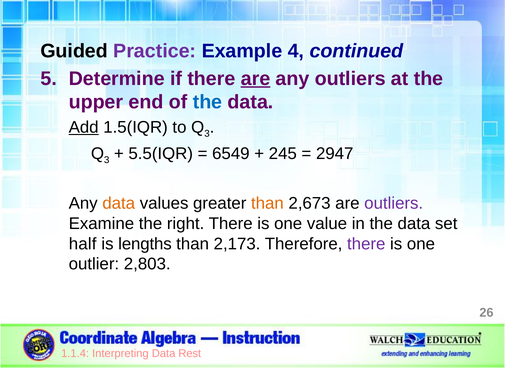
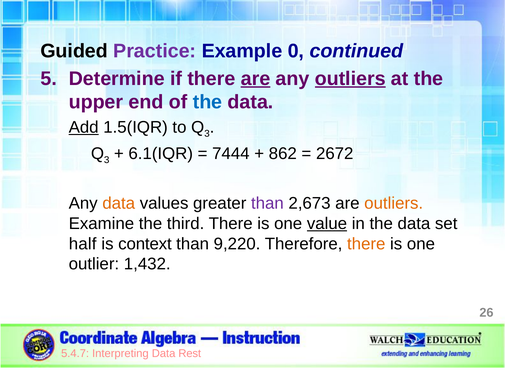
4: 4 -> 0 (296, 51)
outliers underline: none -> present (350, 78)
5.5(IQR: 5.5(IQR -> 6.1(IQR (161, 153)
6549: 6549 -> 7444 (231, 153)
245: 245 -> 862 (283, 153)
2947: 2947 -> 2672 (335, 153)
than colour: orange -> purple (267, 203)
outliers colour: purple -> orange (394, 203)
right: right -> third (186, 223)
value underline: none -> present (327, 223)
lengths: lengths -> context (145, 244)
2,173: 2,173 -> 9,220 (237, 244)
there colour: purple -> orange (366, 244)
2,803: 2,803 -> 1,432 (147, 264)
1.1.4: 1.1.4 -> 5.4.7 (75, 353)
